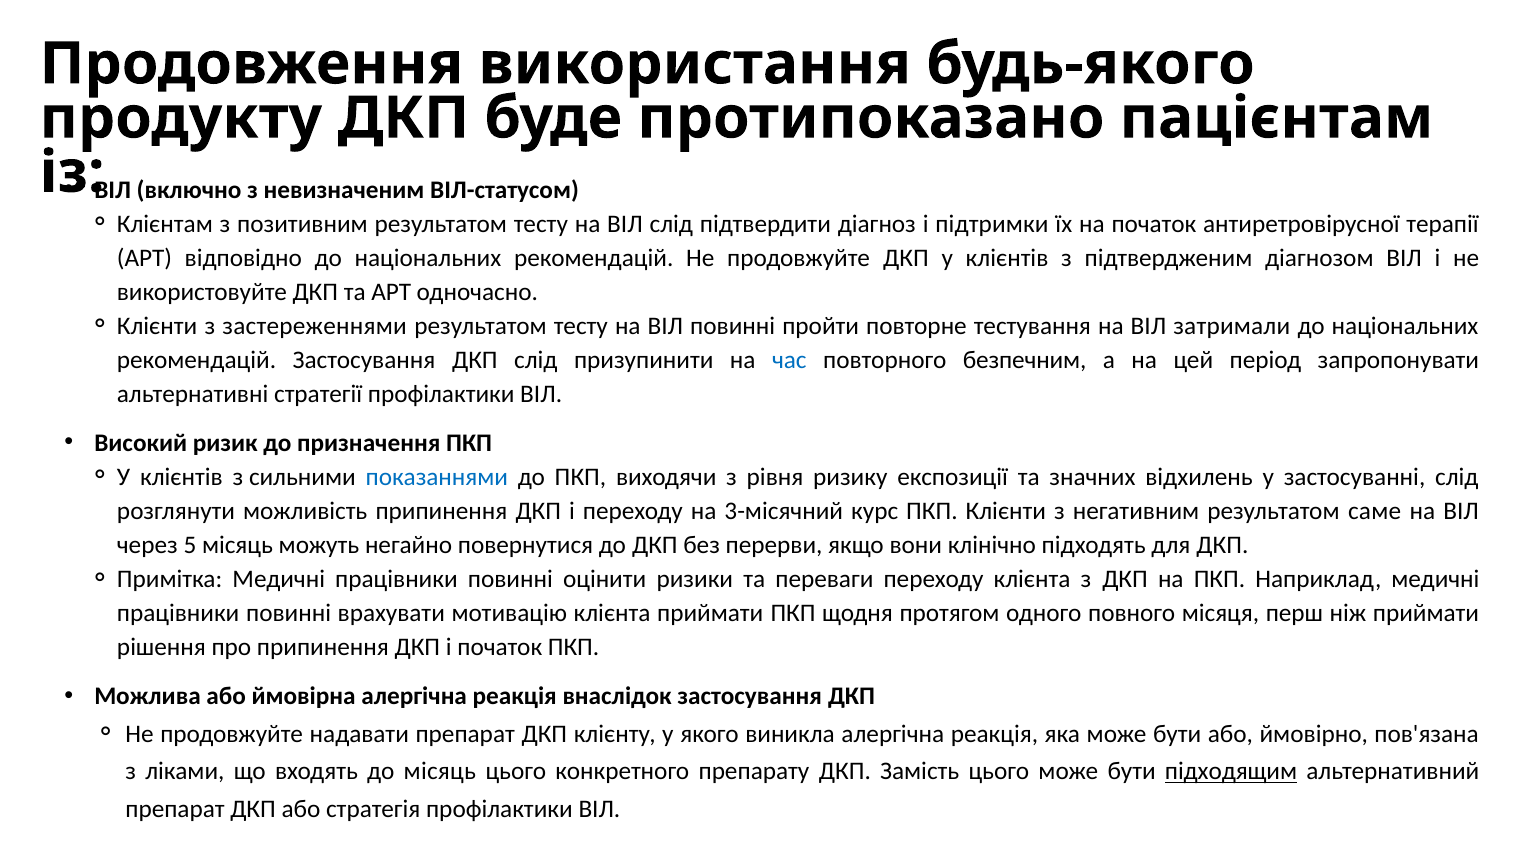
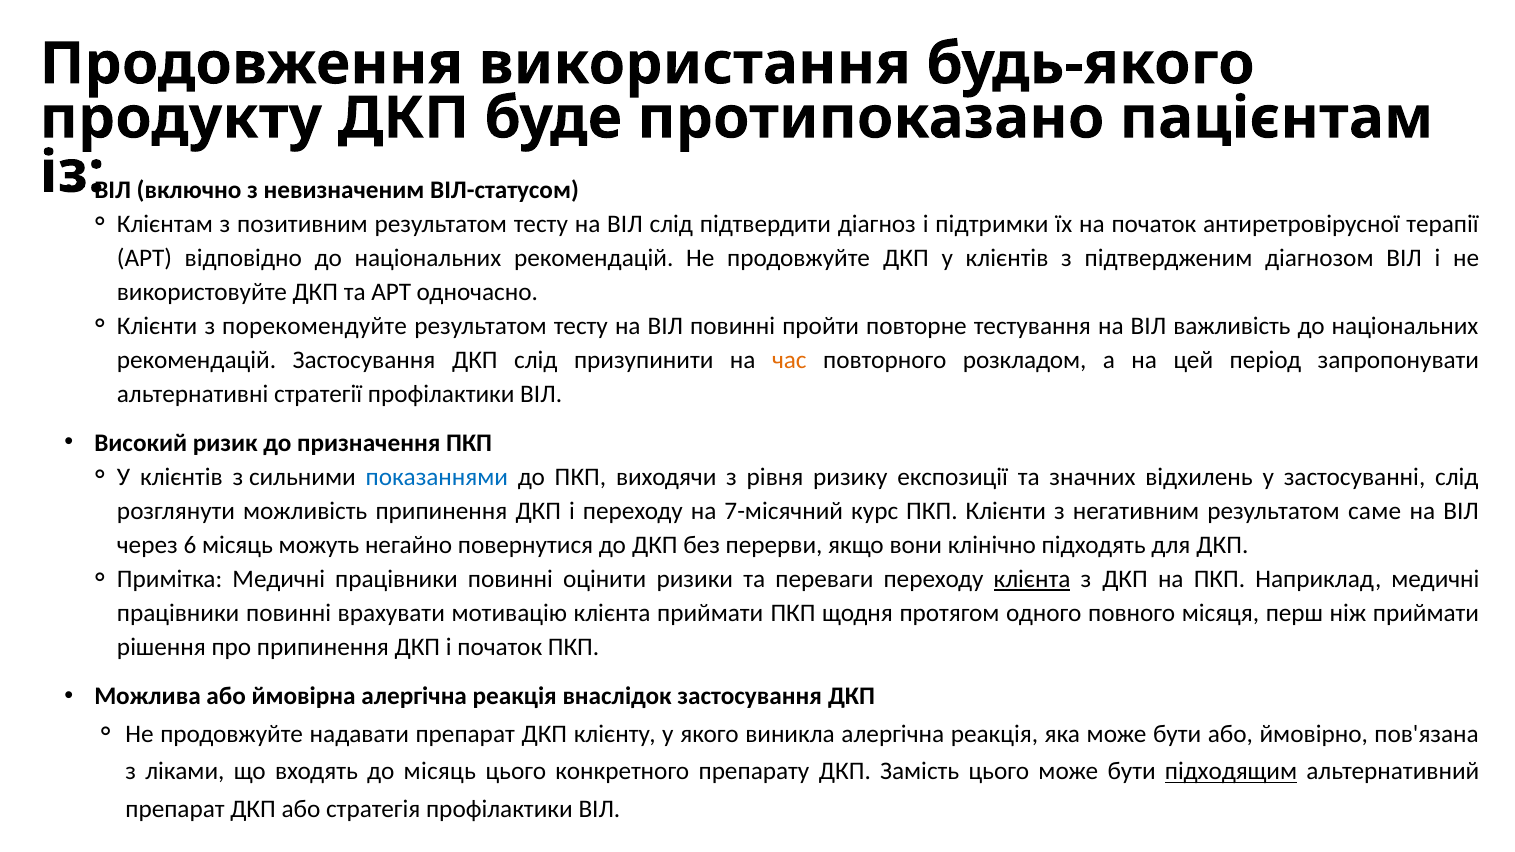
застереженнями: застереженнями -> порекомендуйте (315, 326)
затримали: затримали -> важливість (1232, 326)
час colour: blue -> orange (789, 360)
безпечним: безпечним -> розкладом (1025, 360)
3-місячний: 3-місячний -> 7-місячний (784, 511)
5: 5 -> 6 (190, 545)
клієнта underline: none -> present (1032, 579)
